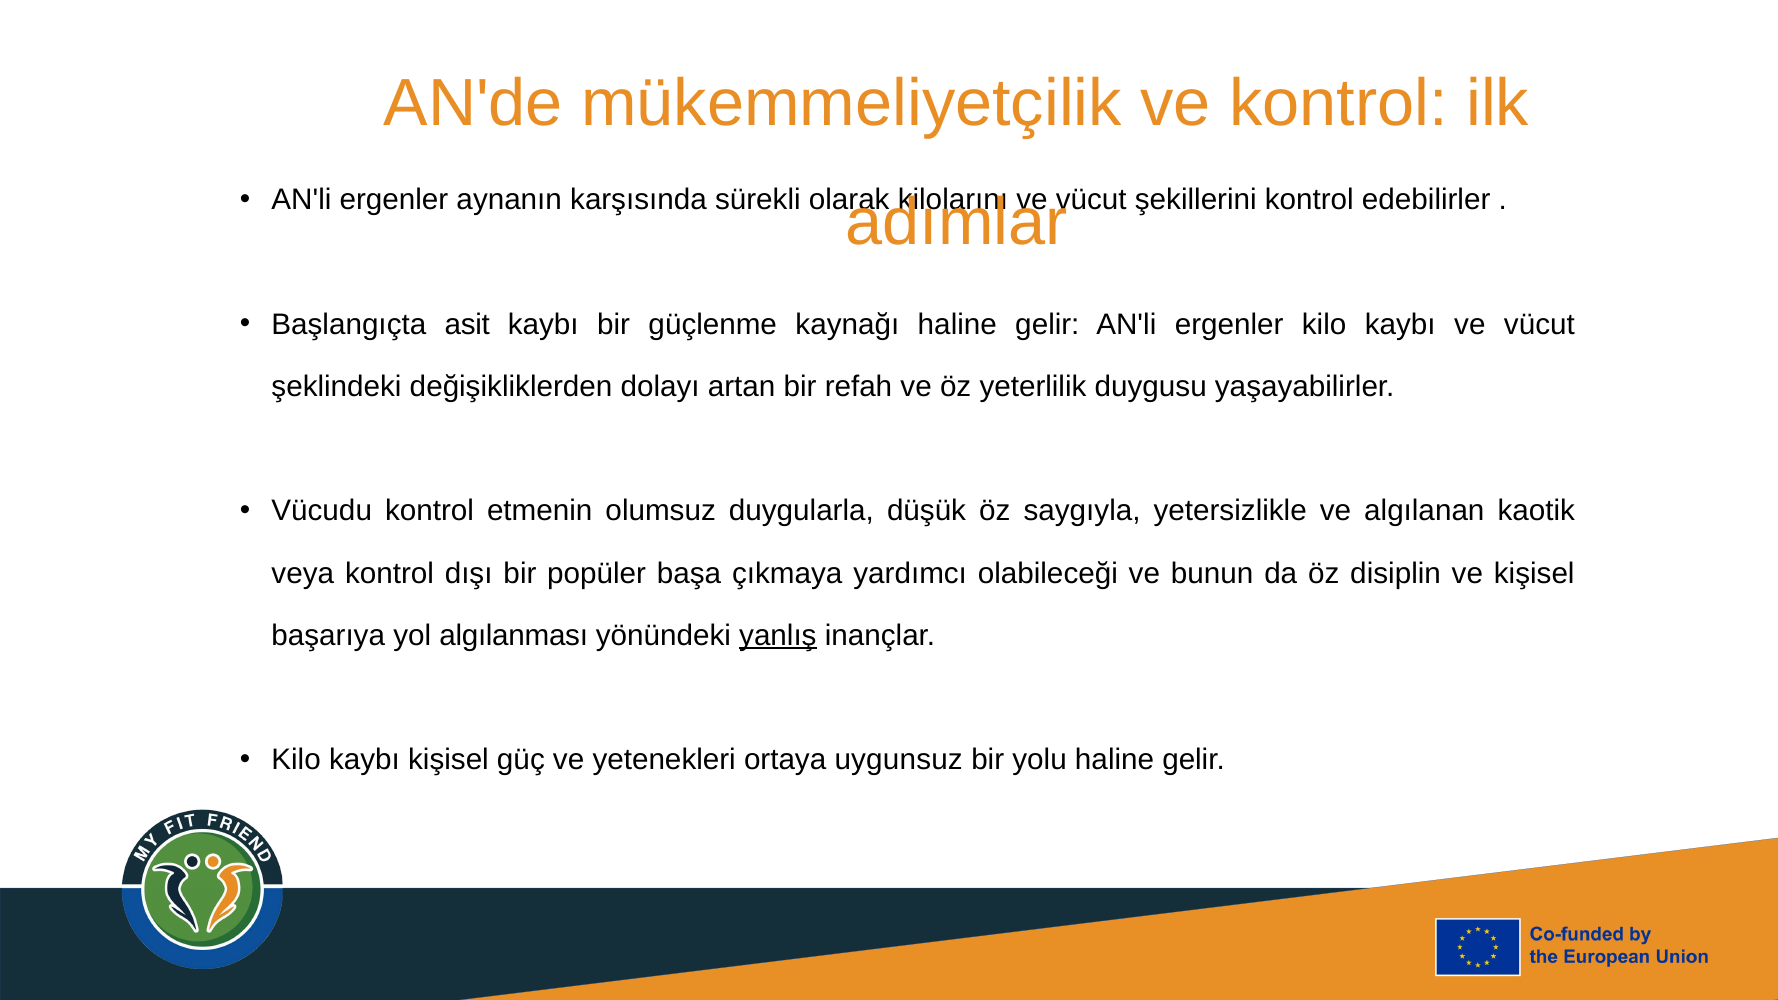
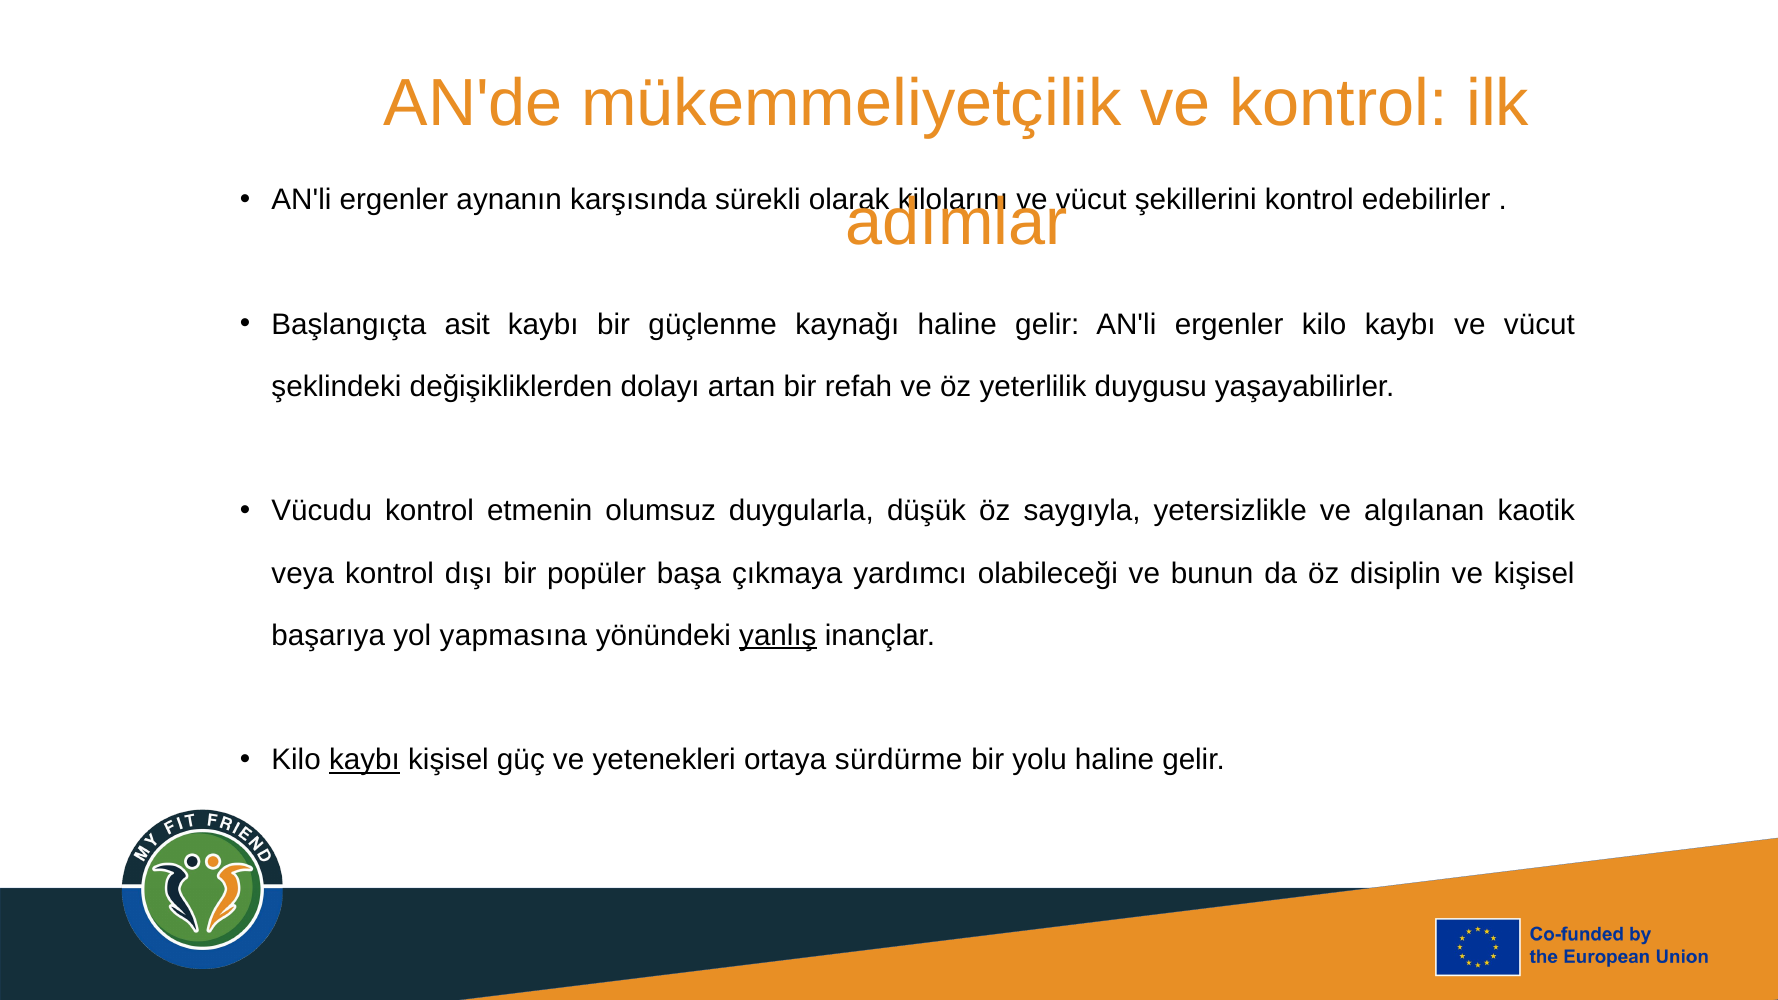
algılanması: algılanması -> yapmasına (513, 636)
kaybı underline: none -> present (365, 760)
uygunsuz: uygunsuz -> sürdürme (899, 760)
